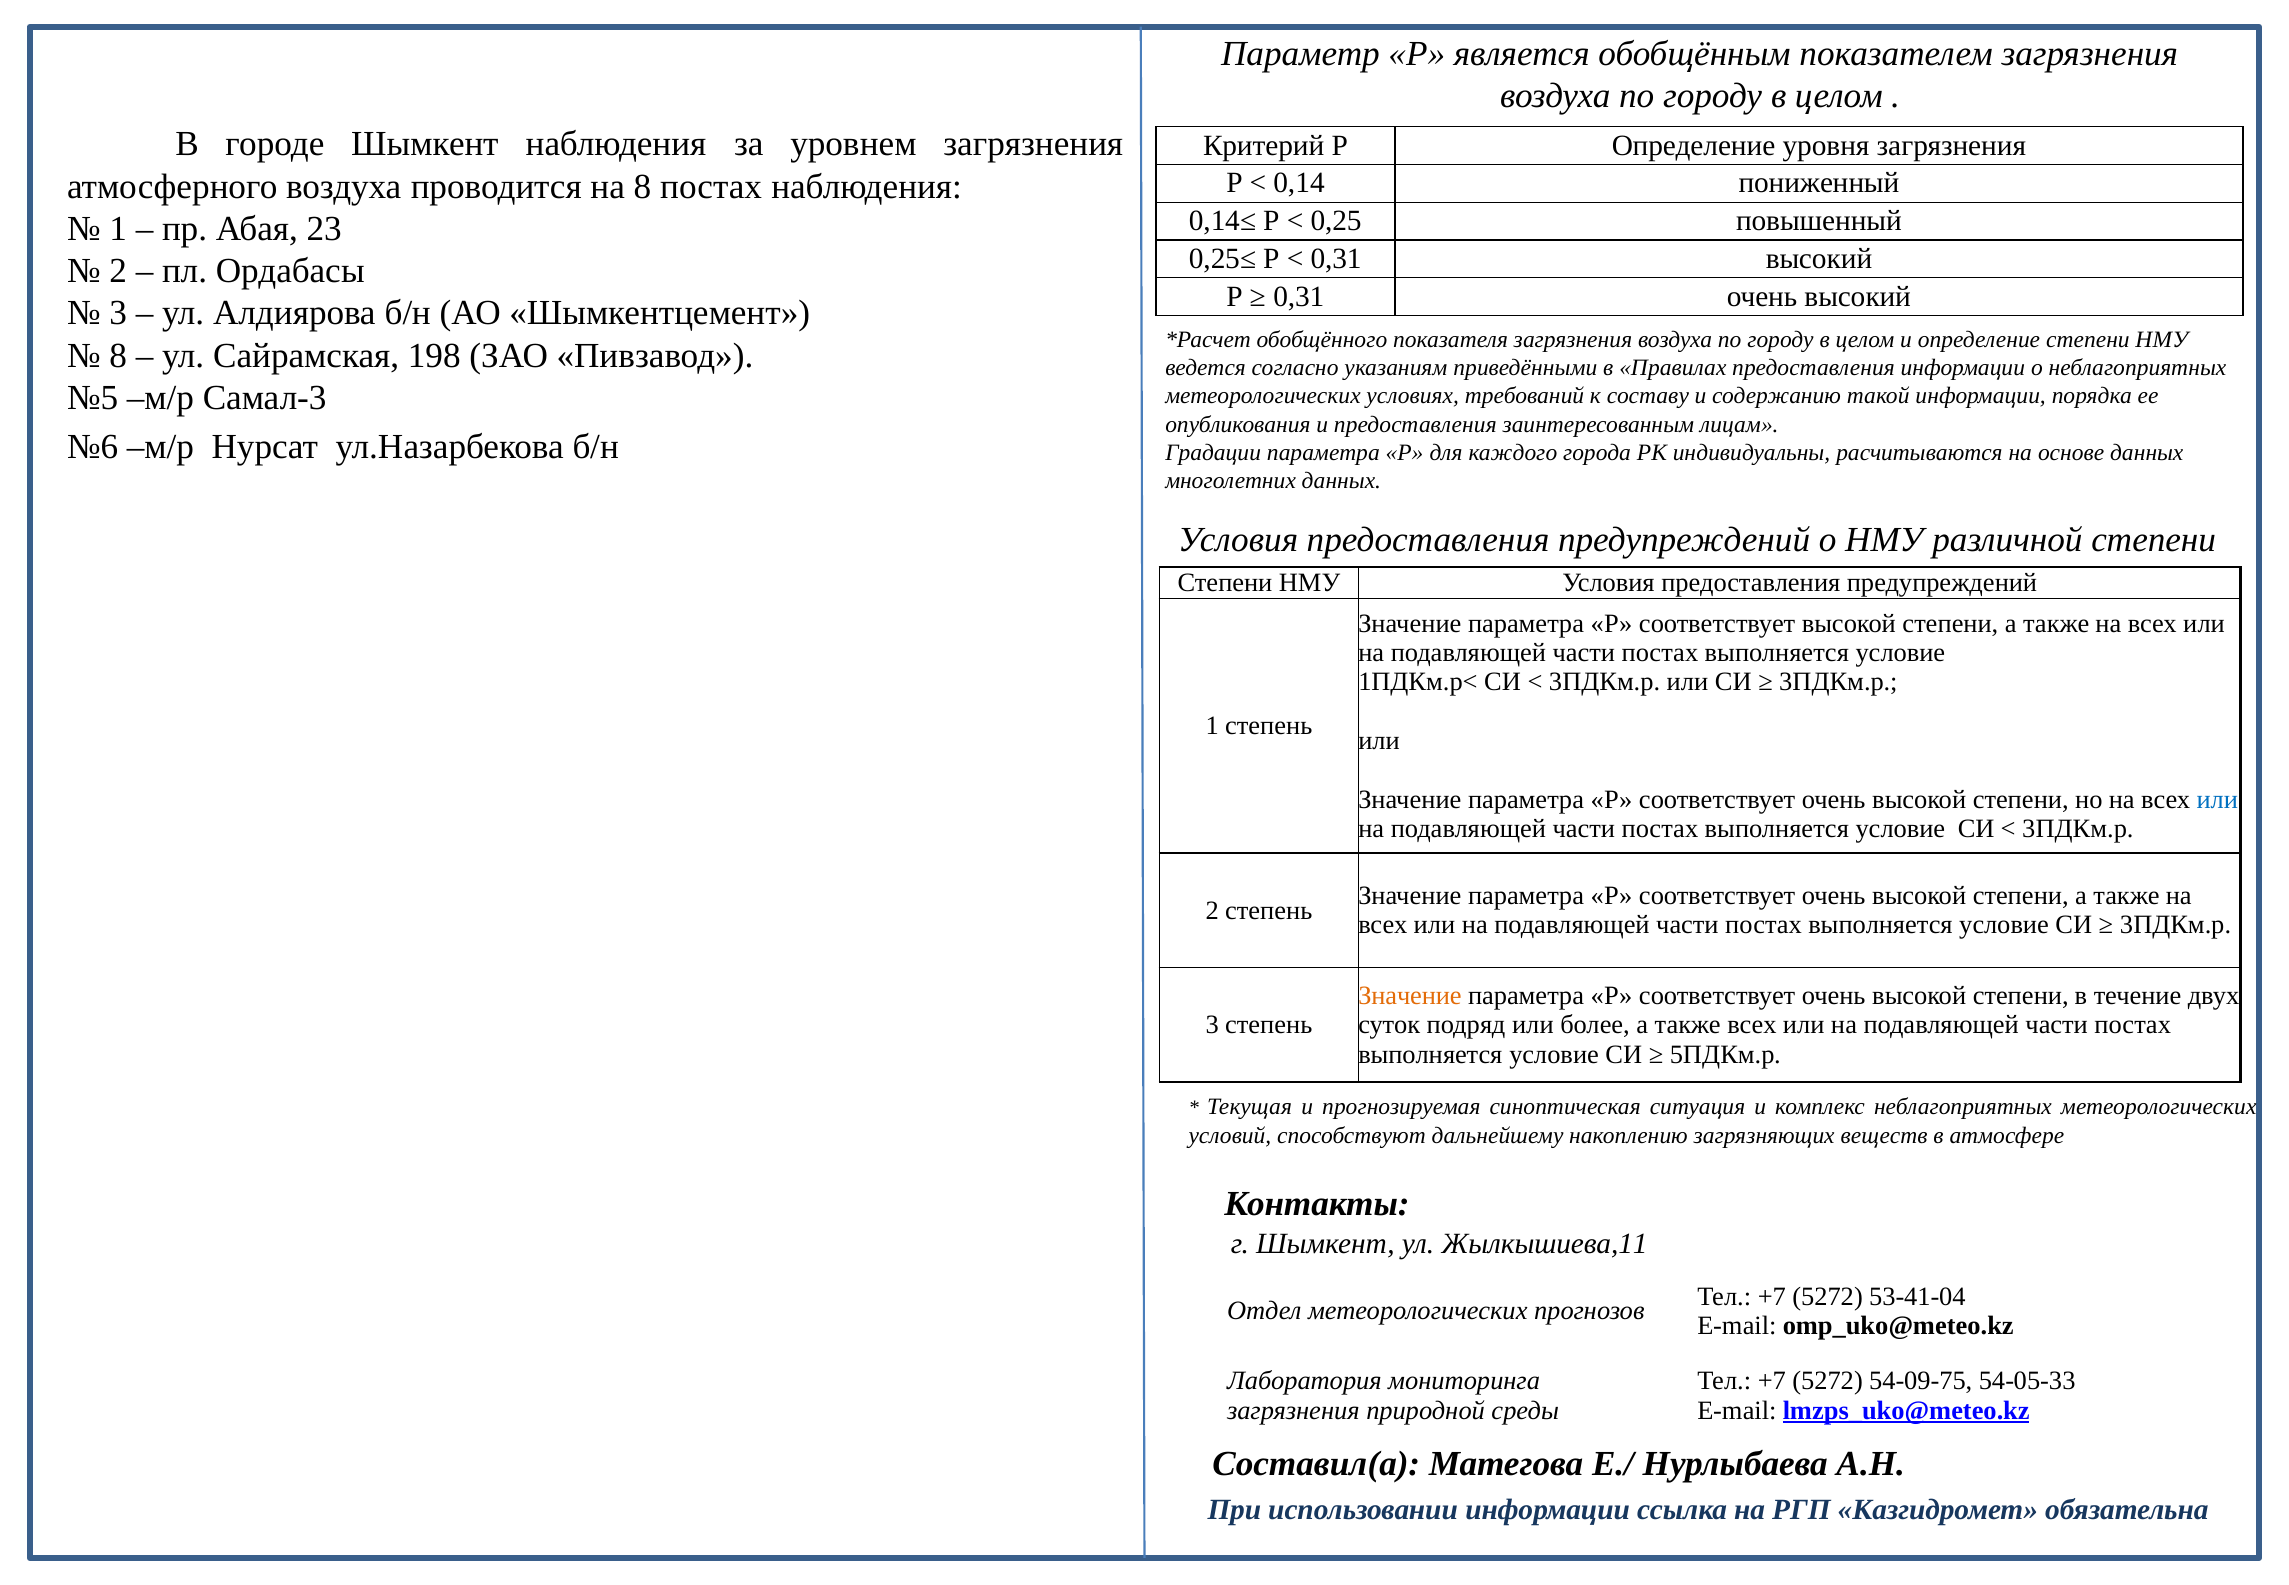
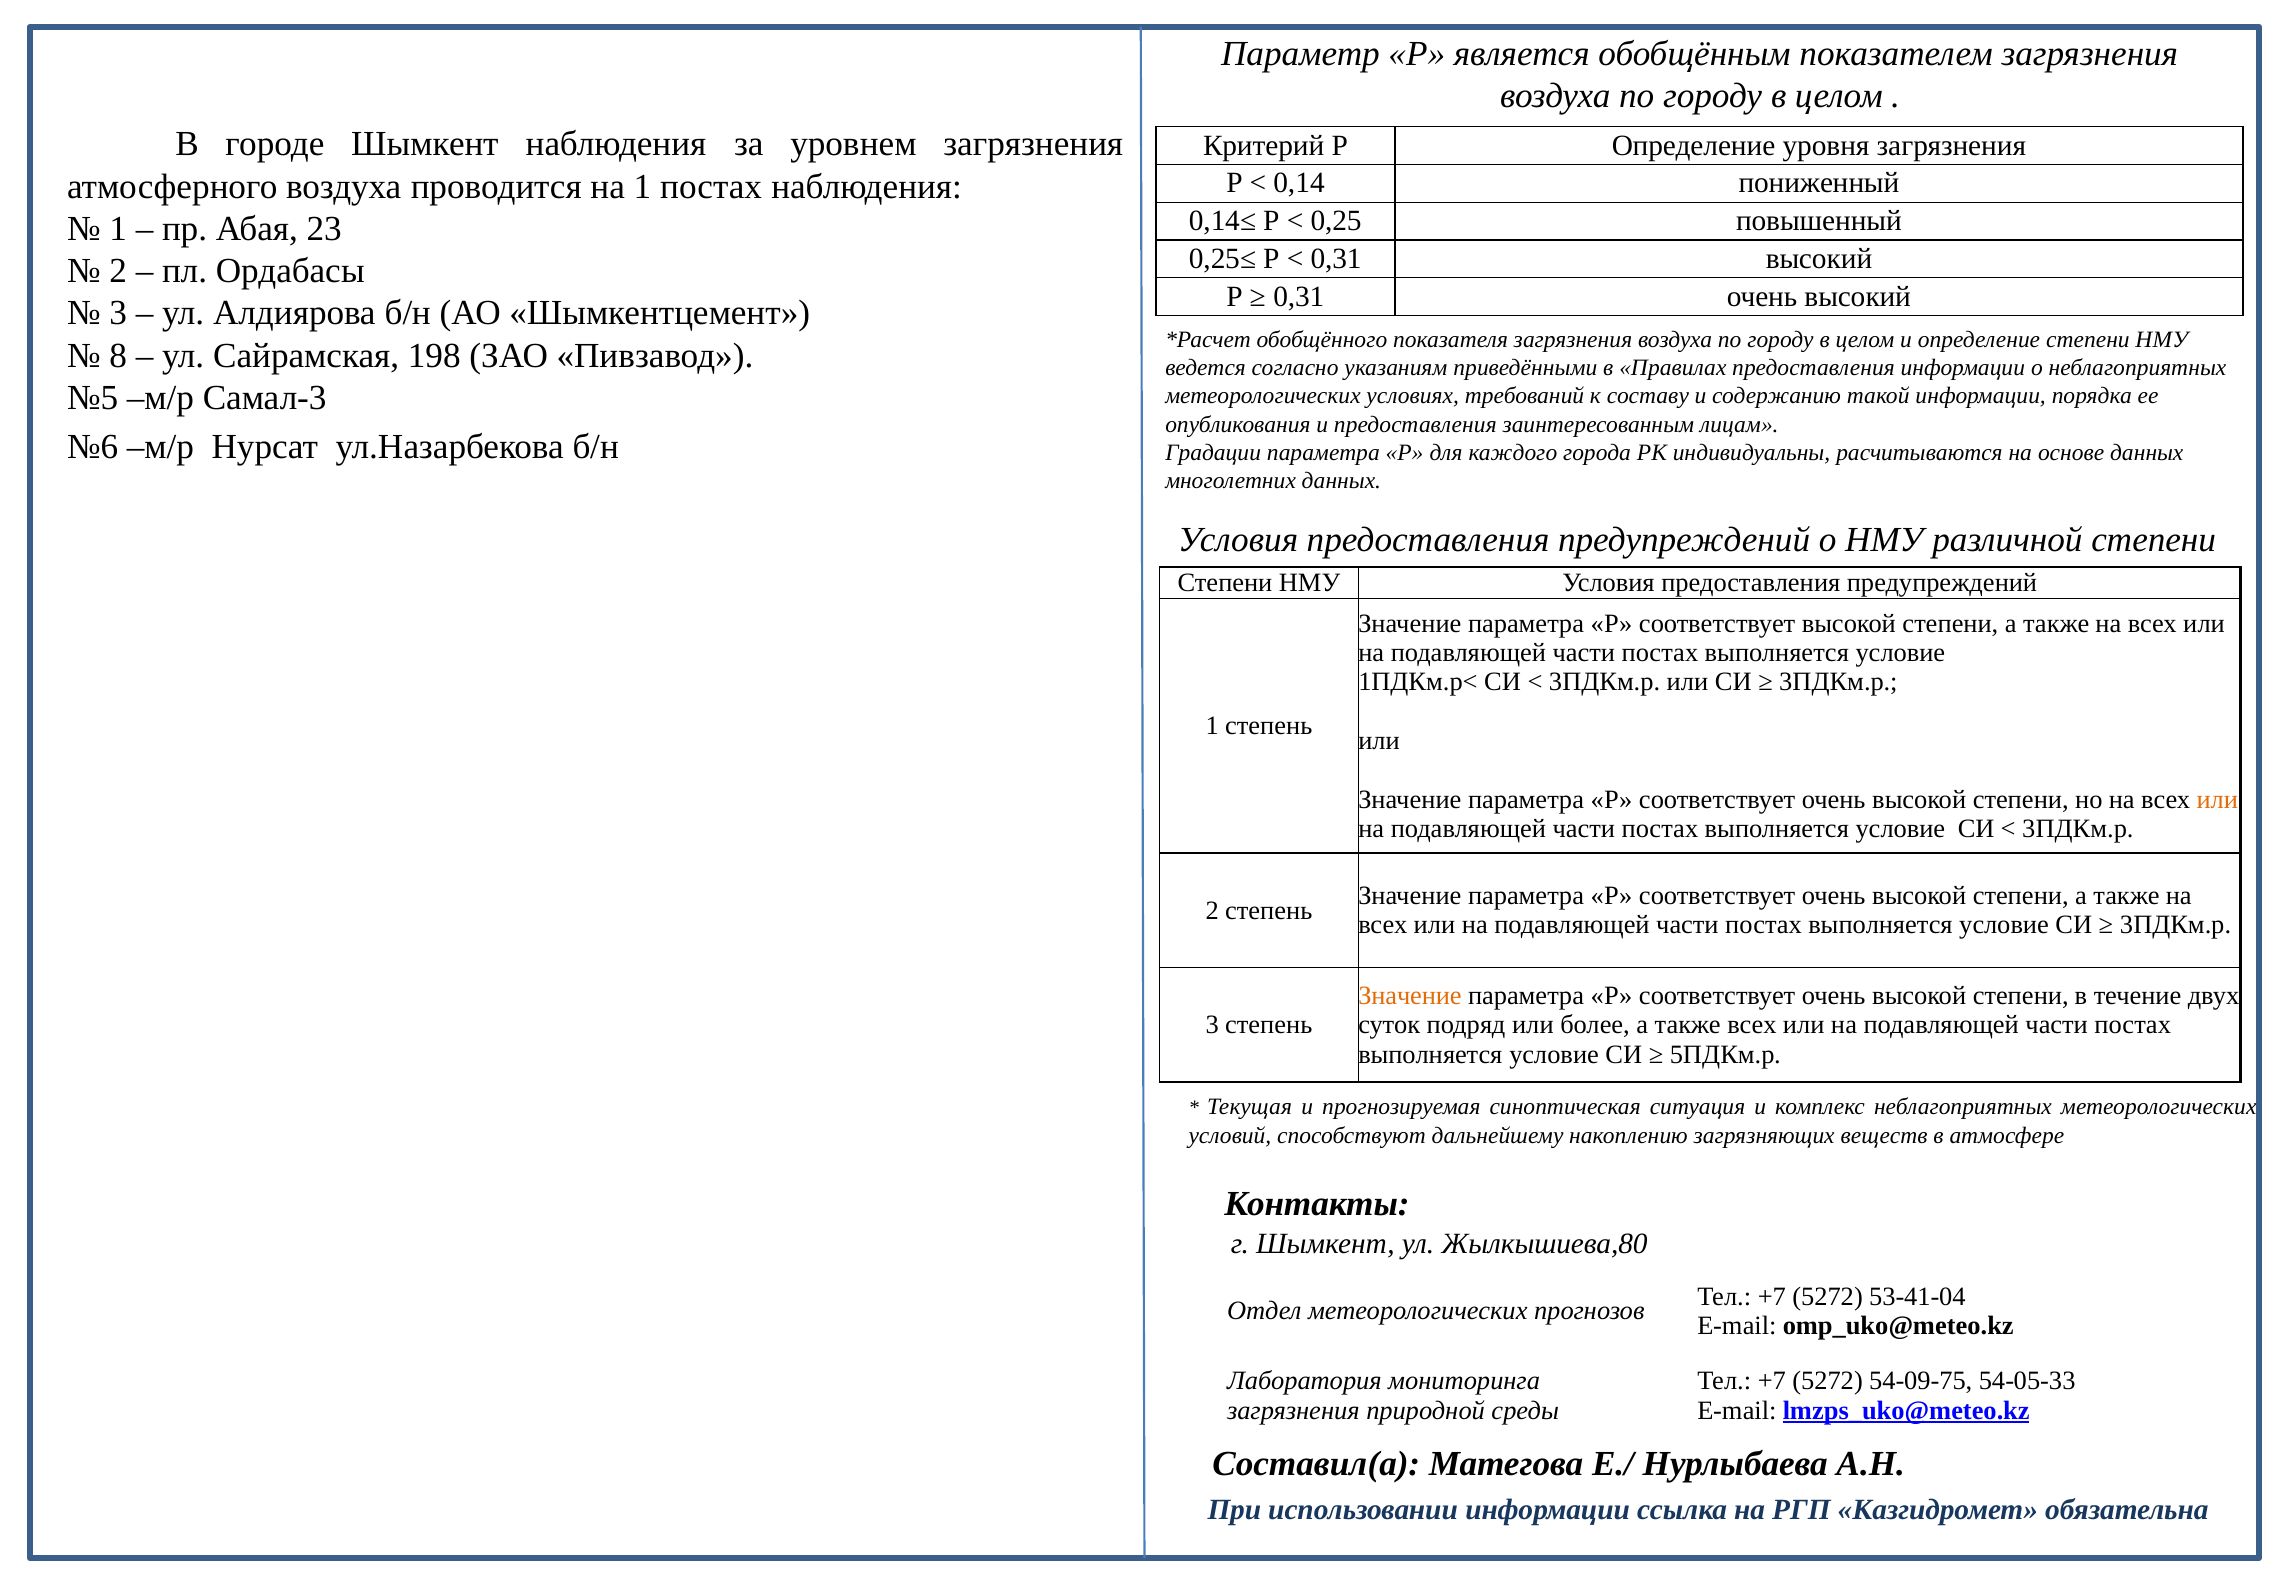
на 8: 8 -> 1 (643, 186)
или colour: blue -> orange (2217, 799)
Жылкышиева,11: Жылкышиева,11 -> Жылкышиева,80 (1545, 1244)
